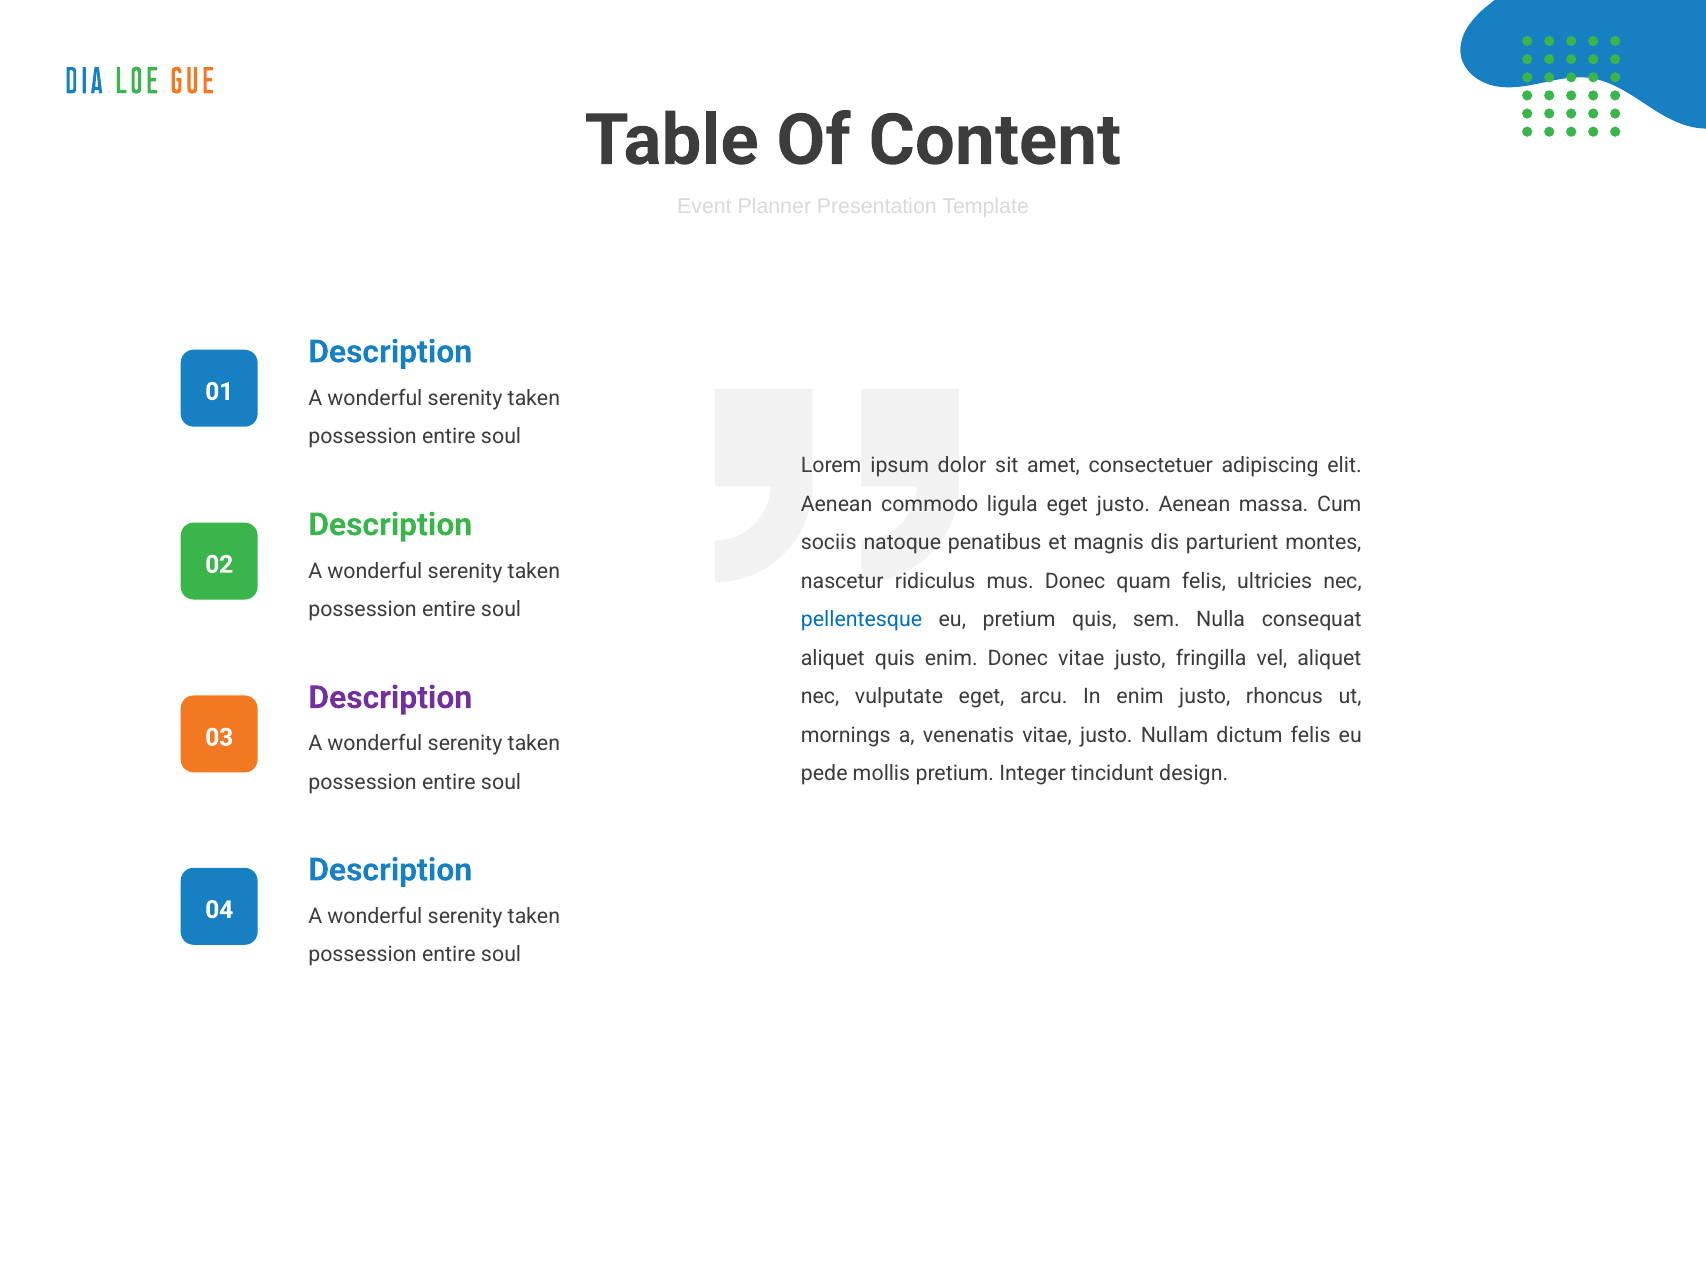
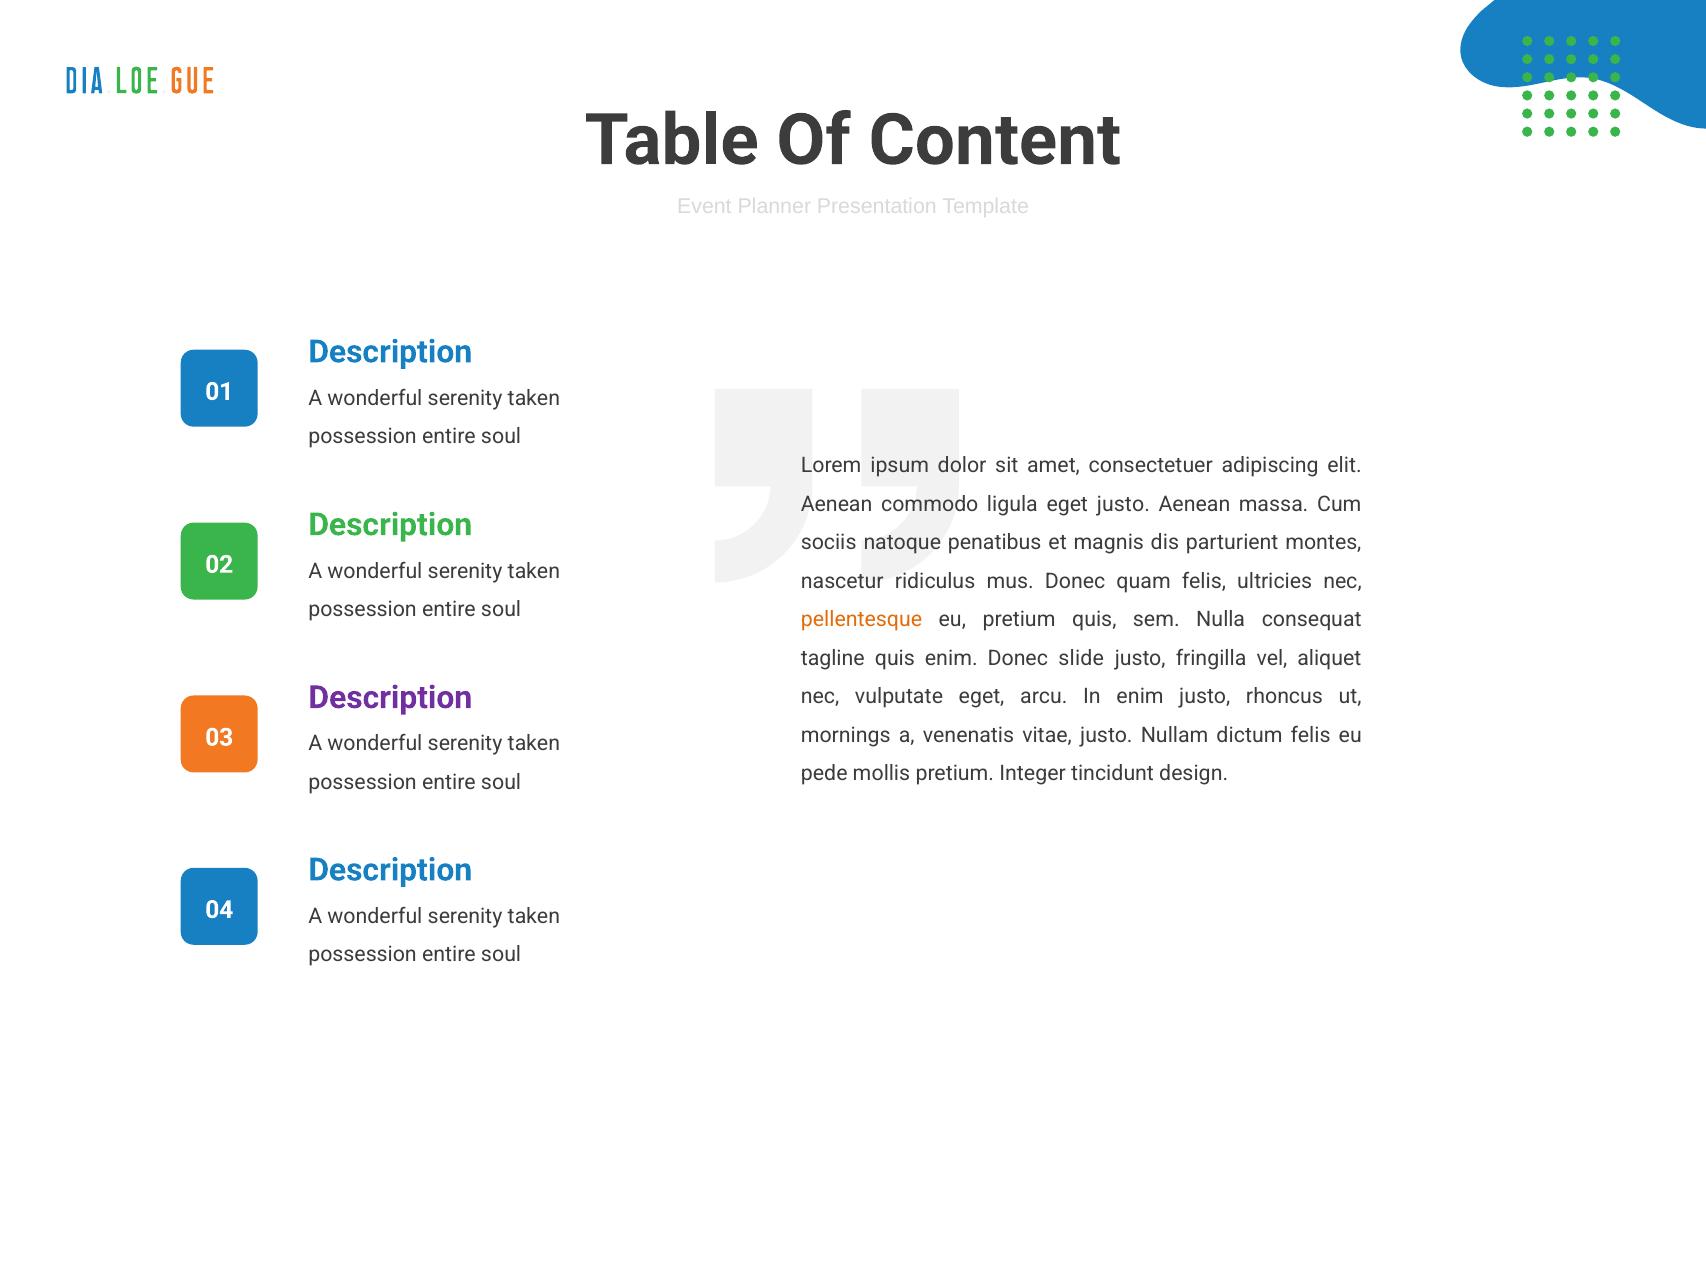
pellentesque colour: blue -> orange (862, 620)
aliquet: aliquet -> tagline (833, 658)
Donec vitae: vitae -> slide (1081, 658)
